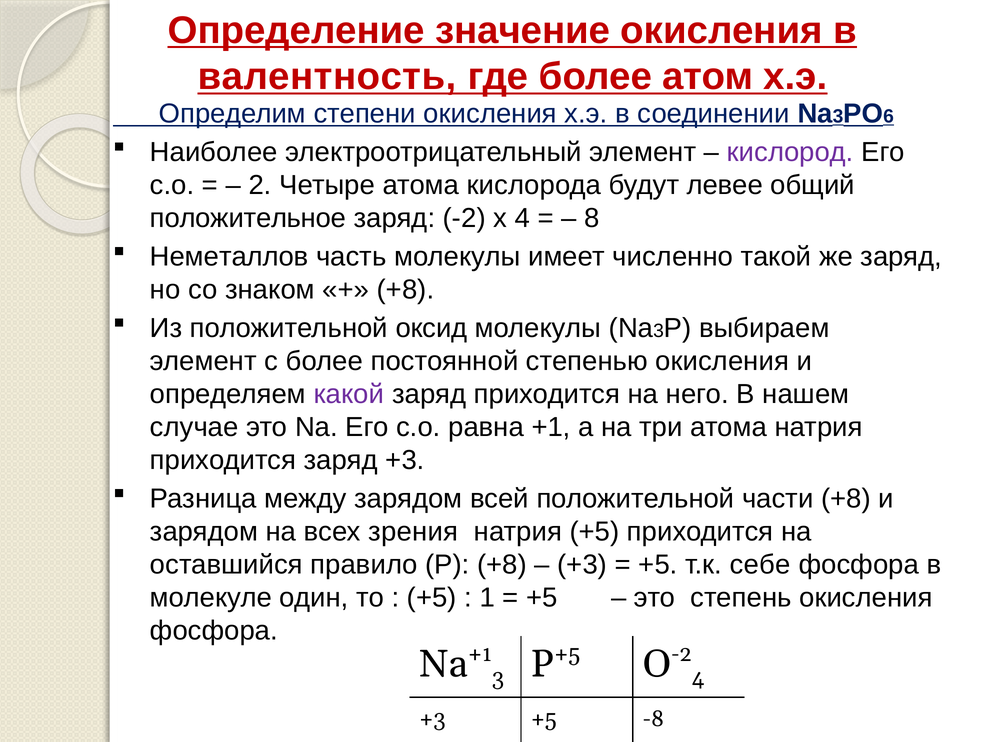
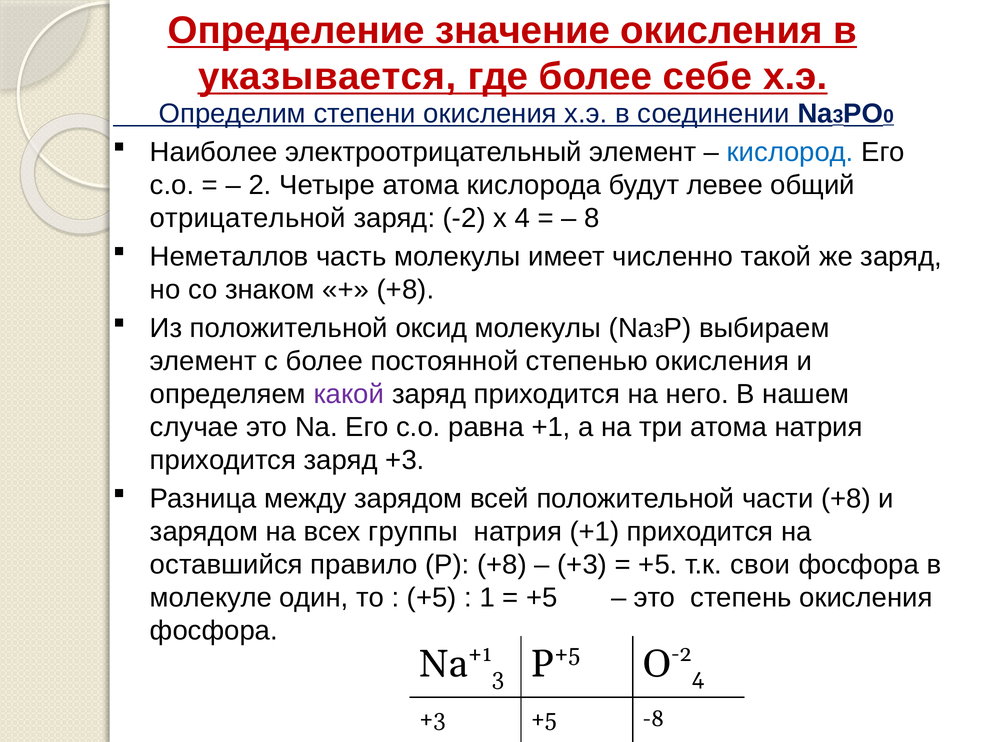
валентность: валентность -> указывается (327, 77)
атом: атом -> себе (707, 77)
6: 6 -> 0 (889, 117)
кислород colour: purple -> blue (790, 152)
положительное: положительное -> отрицательной (248, 218)
зрения: зрения -> группы (413, 532)
натрия +5: +5 -> +1 (594, 532)
себе: себе -> свои (760, 565)
